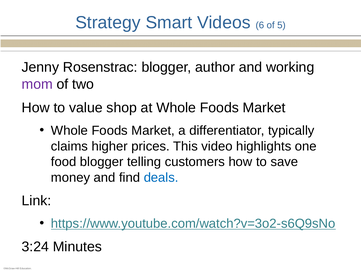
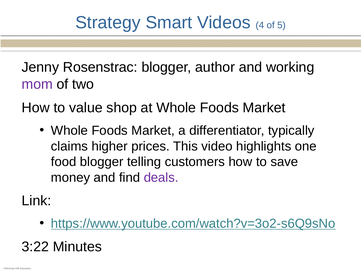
6: 6 -> 4 (260, 25)
deals colour: blue -> purple (161, 177)
3:24: 3:24 -> 3:22 (35, 246)
